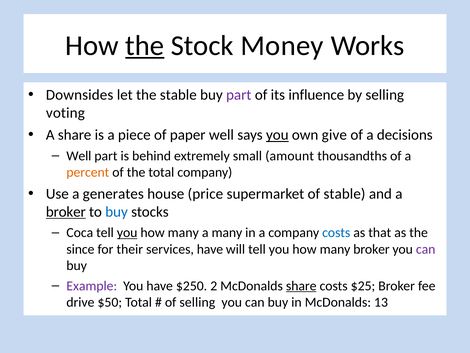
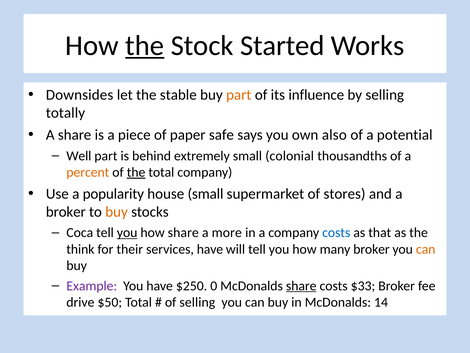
Money: Money -> Started (282, 45)
part colour: purple -> orange (239, 95)
voting: voting -> totally (65, 113)
paper well: well -> safe (221, 135)
you underline: present -> none (277, 135)
give: give -> also (334, 135)
decisions: decisions -> potential (405, 135)
amount: amount -> colonial (290, 156)
the underline: none -> present (136, 172)
generates: generates -> popularity (113, 194)
house price: price -> small (206, 194)
of stable: stable -> stores (345, 194)
broker underline: present -> none (66, 212)
buy colour: blue -> orange (117, 212)
many: many -> share (183, 232)
a many: many -> more (227, 232)
since: since -> think (80, 249)
can colour: purple -> orange (426, 249)
2: 2 -> 0 (214, 285)
$25: $25 -> $33 (363, 285)
13: 13 -> 14 (381, 302)
